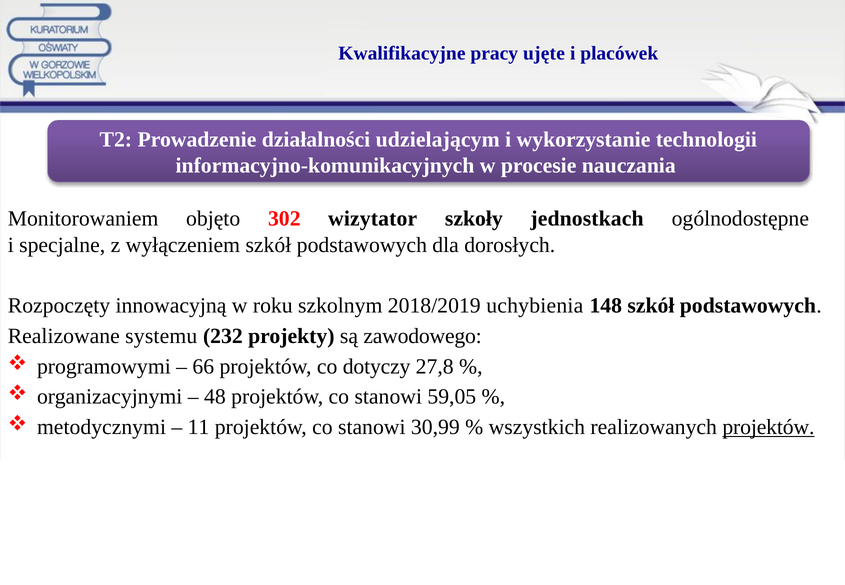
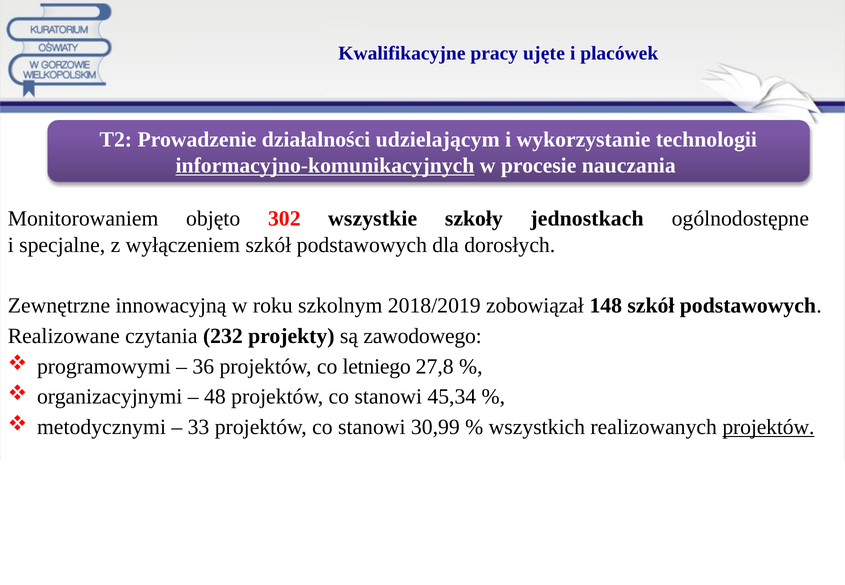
informacyjno-komunikacyjnych underline: none -> present (325, 166)
wizytator: wizytator -> wszystkie (373, 219)
Rozpoczęty: Rozpoczęty -> Zewnętrzne (59, 306)
uchybienia: uchybienia -> zobowiązał (535, 306)
systemu: systemu -> czytania (161, 336)
66: 66 -> 36 (203, 366)
dotyczy: dotyczy -> letniego (377, 366)
59,05: 59,05 -> 45,34 (452, 397)
11: 11 -> 33 (198, 427)
